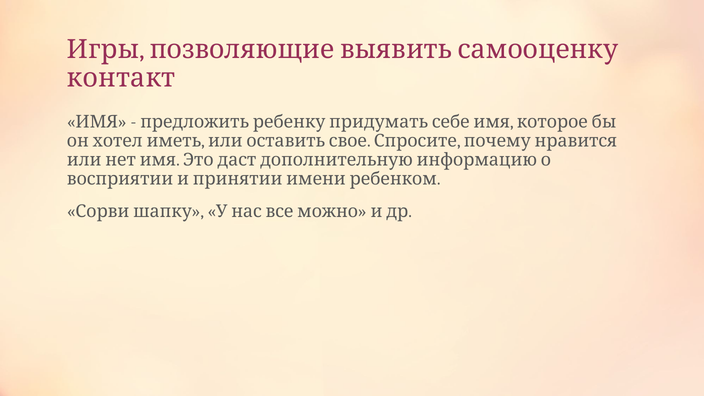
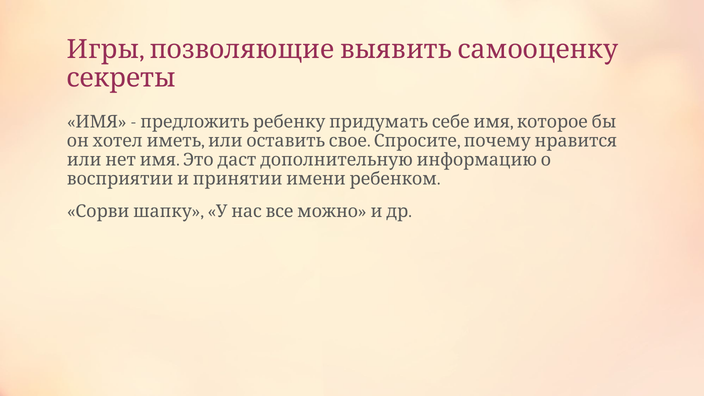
контакт: контакт -> секреты (121, 78)
